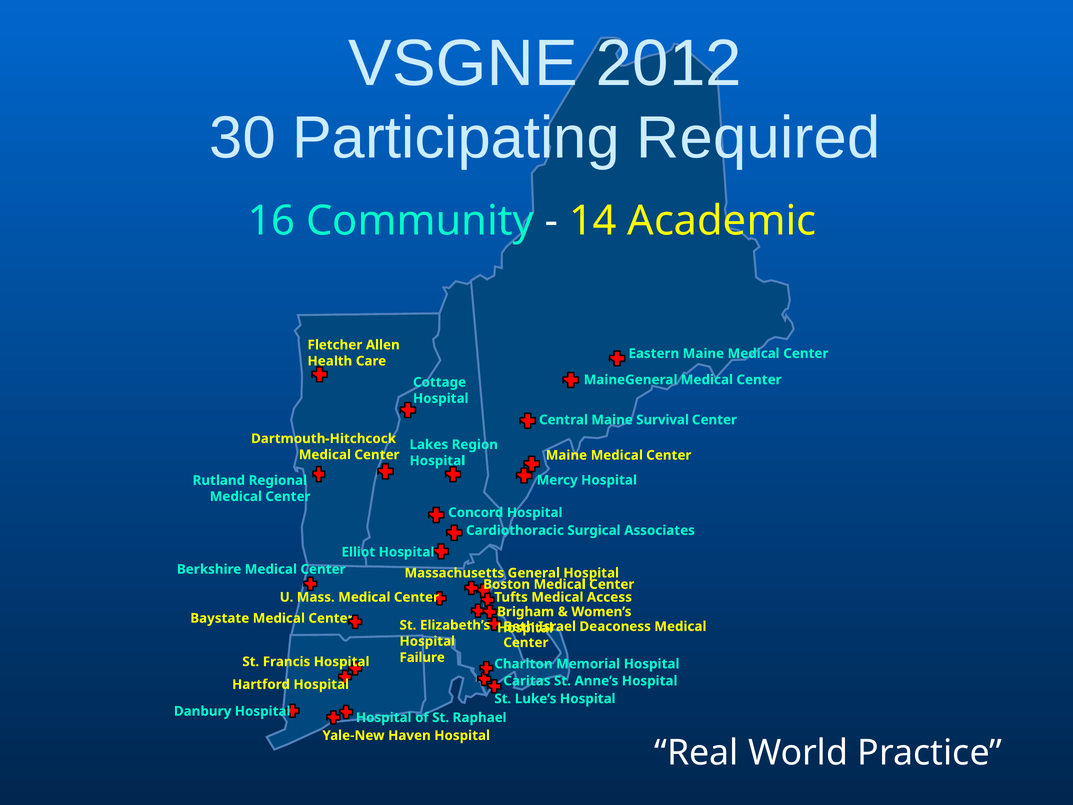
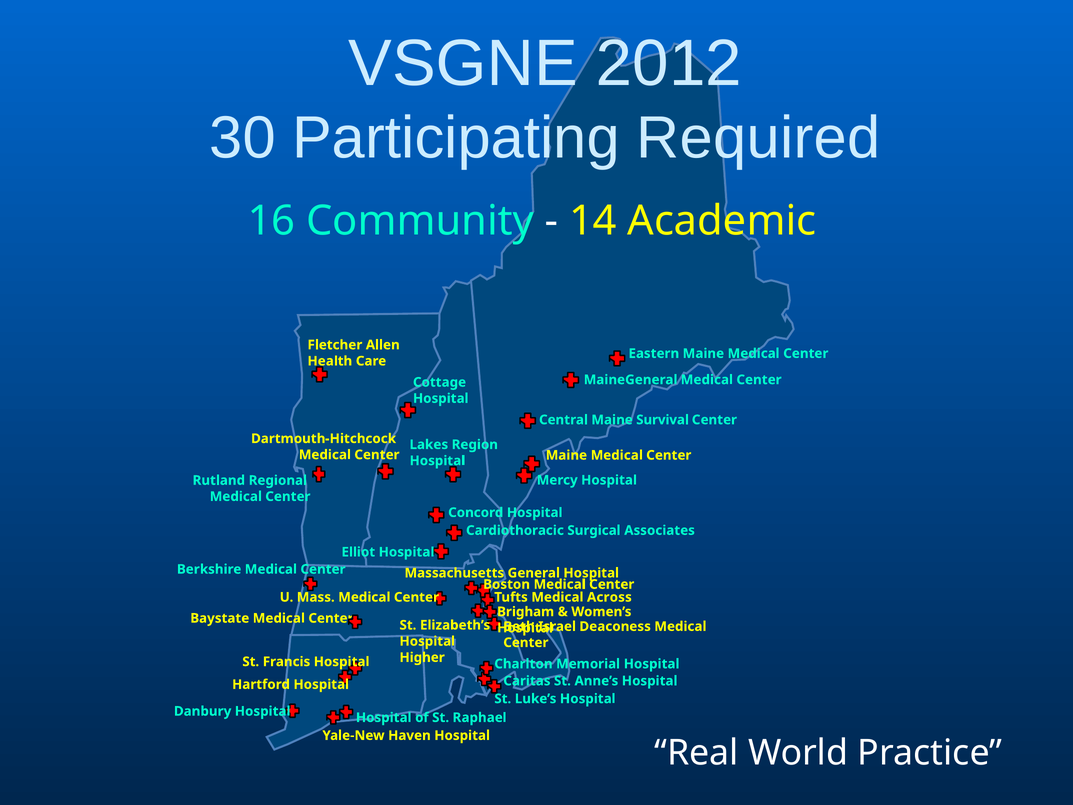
Access: Access -> Across (609, 597)
Failure: Failure -> Higher (422, 657)
